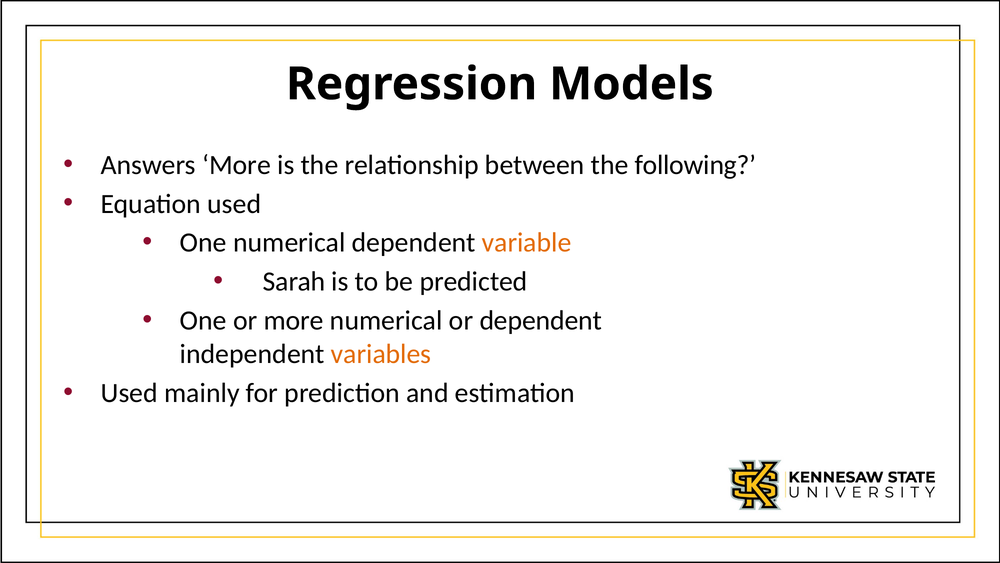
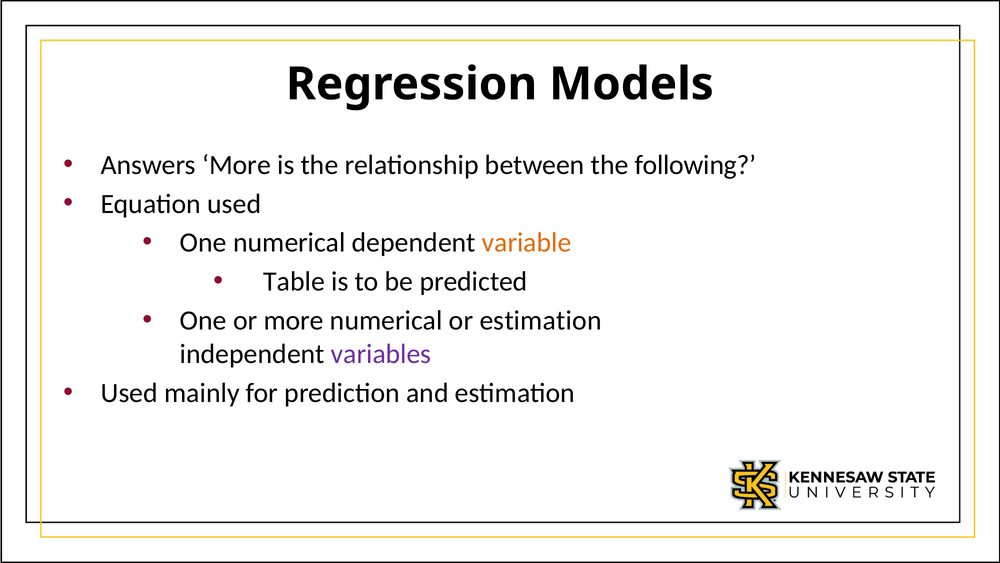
Sarah: Sarah -> Table (294, 281)
or dependent: dependent -> estimation (541, 320)
variables colour: orange -> purple (381, 354)
